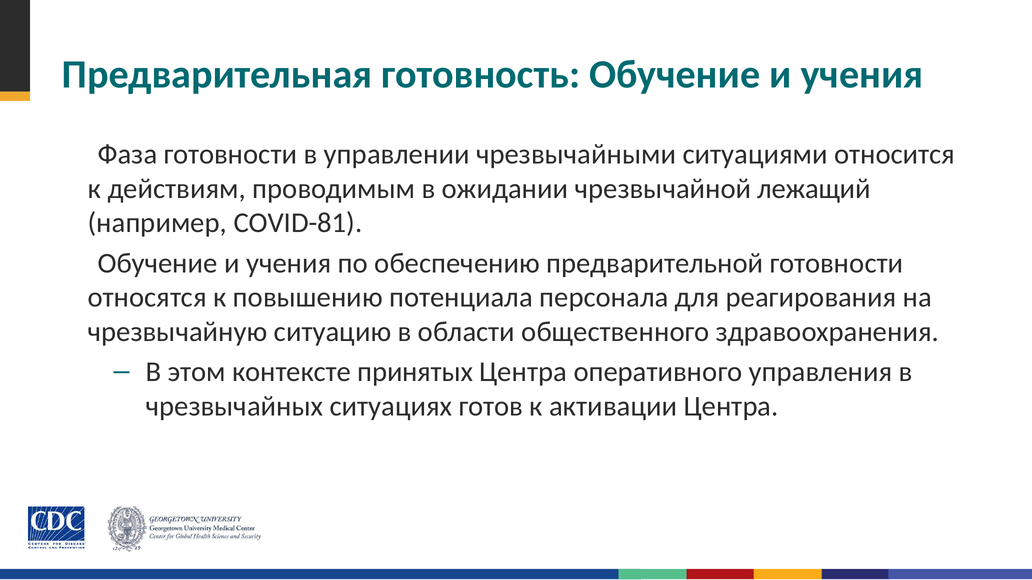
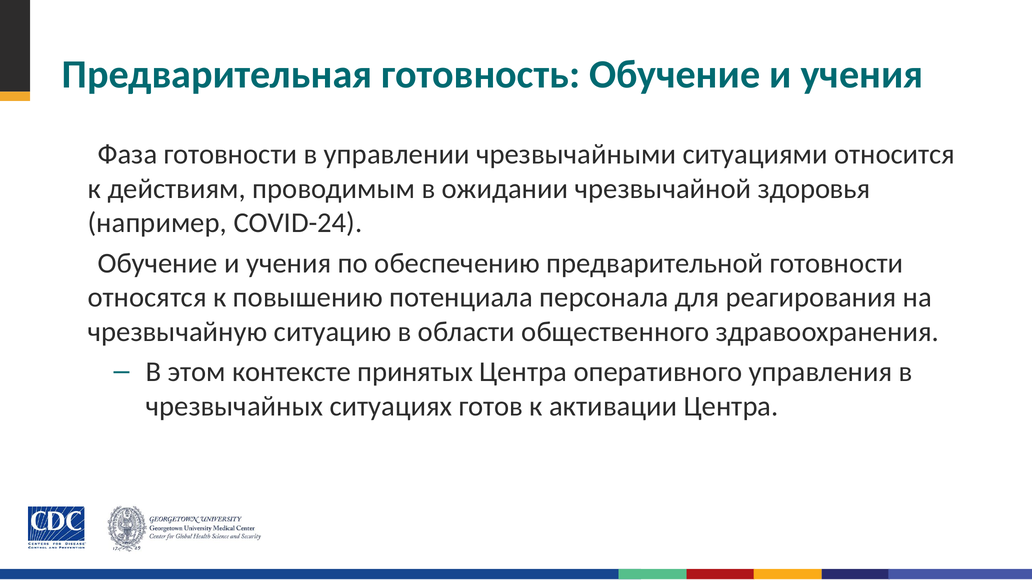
лежащий: лежащий -> здоровья (814, 189)
COVID-81: COVID-81 -> COVID-24 (298, 223)
